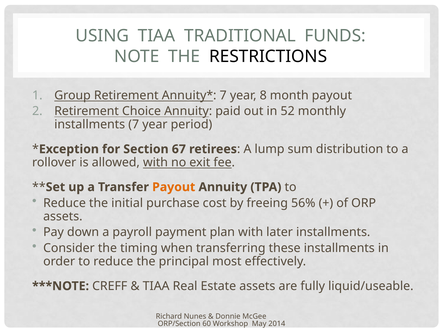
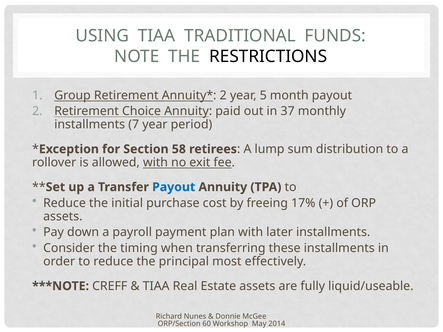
7: 7 -> 2 (223, 95)
8: 8 -> 5 (263, 95)
52: 52 -> 37 (288, 111)
67: 67 -> 58 (179, 149)
Payout colour: orange -> blue (174, 187)
56%: 56% -> 17% (303, 203)
